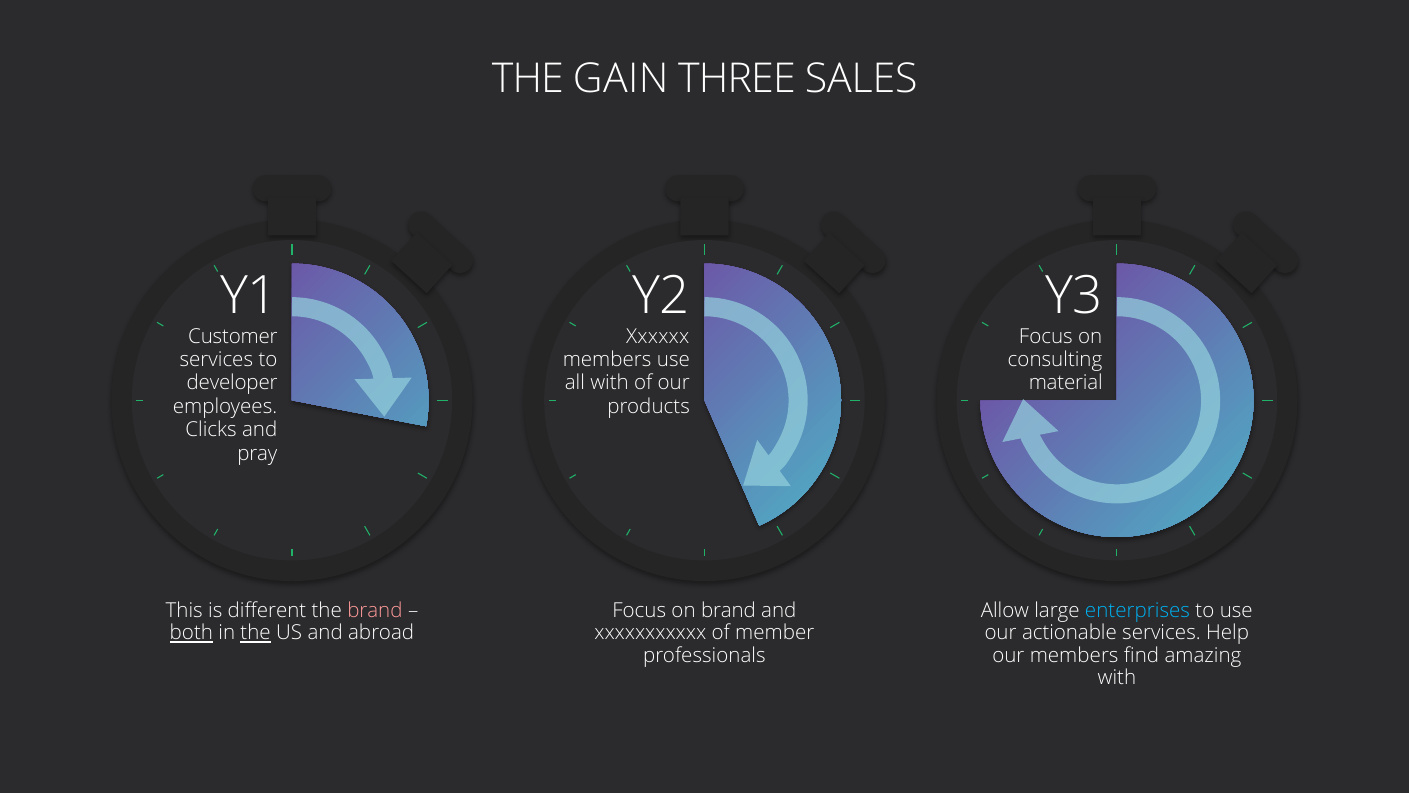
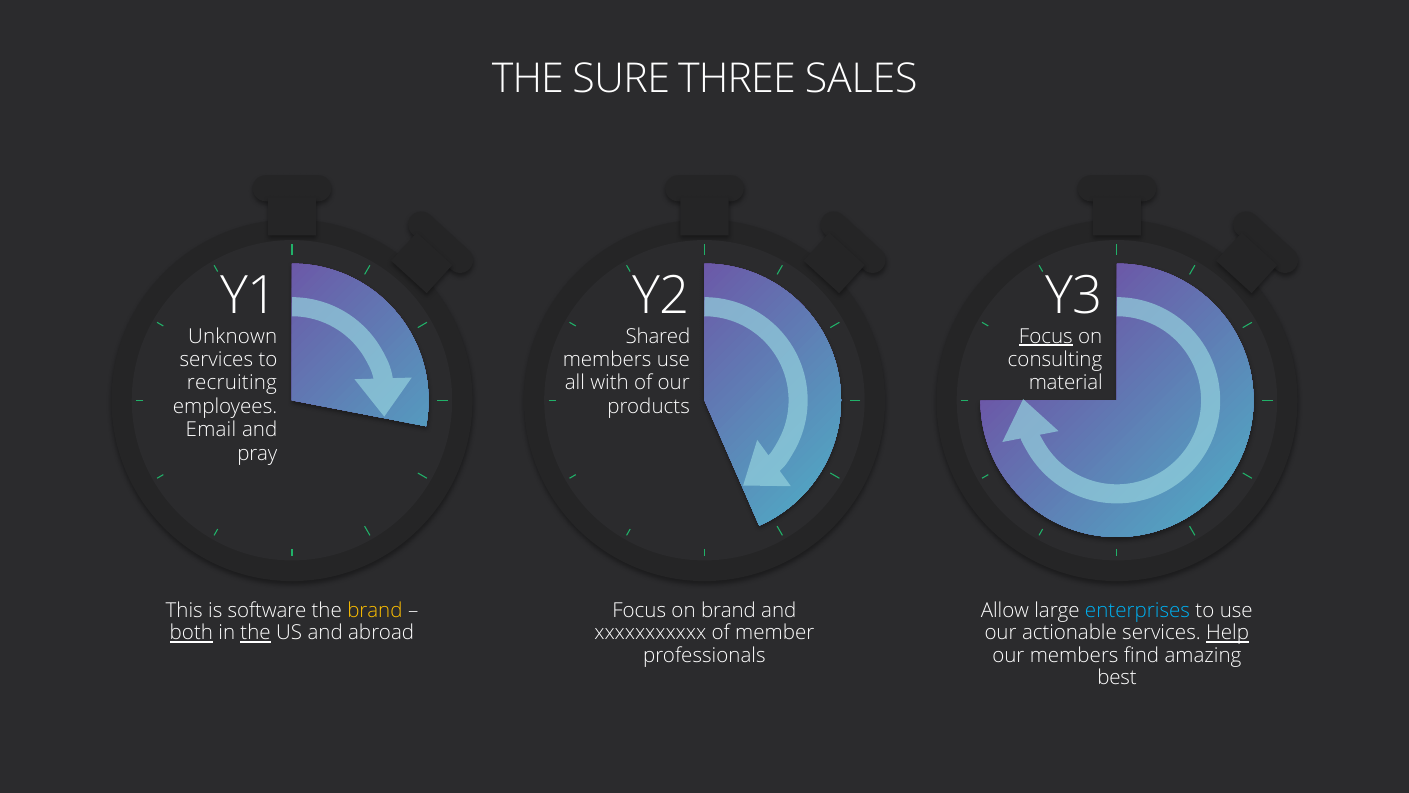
GAIN: GAIN -> SURE (621, 79)
Customer: Customer -> Unknown (233, 336)
Xxxxxx: Xxxxxx -> Shared (658, 336)
Focus underline: none -> present (1046, 336)
developer: developer -> recruiting (232, 383)
Clicks: Clicks -> Email (211, 430)
different: different -> software (267, 610)
brand colour: pink -> yellow (375, 610)
Help underline: none -> present (1228, 633)
with: with -> best (1117, 677)
